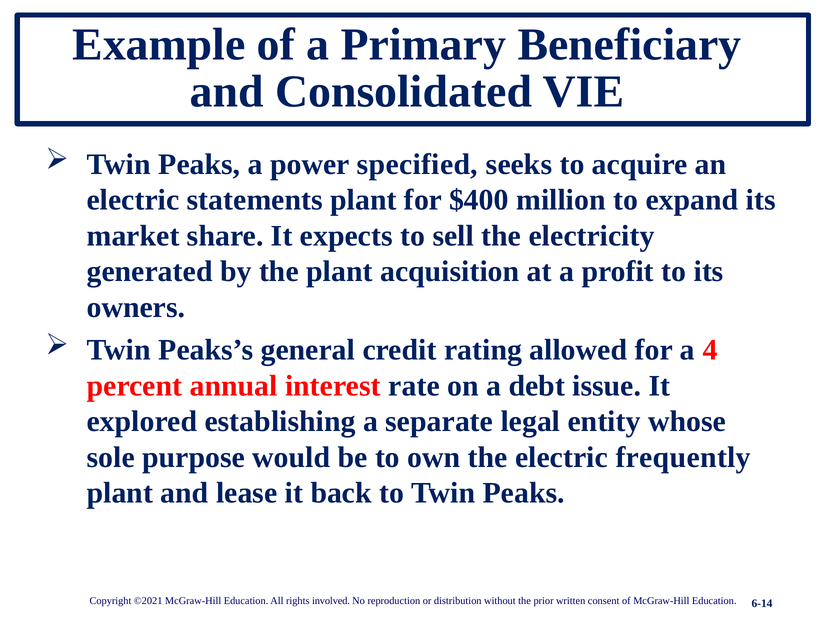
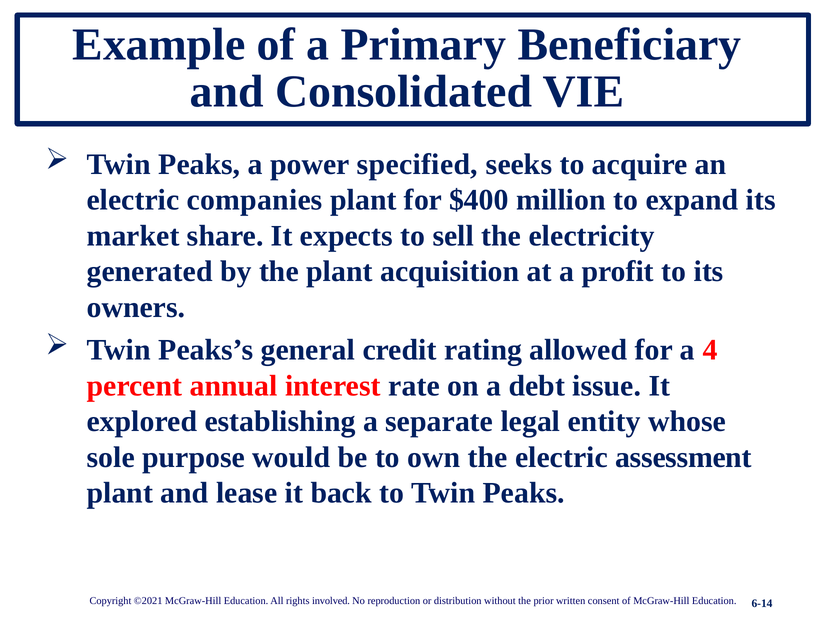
statements: statements -> companies (255, 200)
frequently: frequently -> assessment (683, 458)
